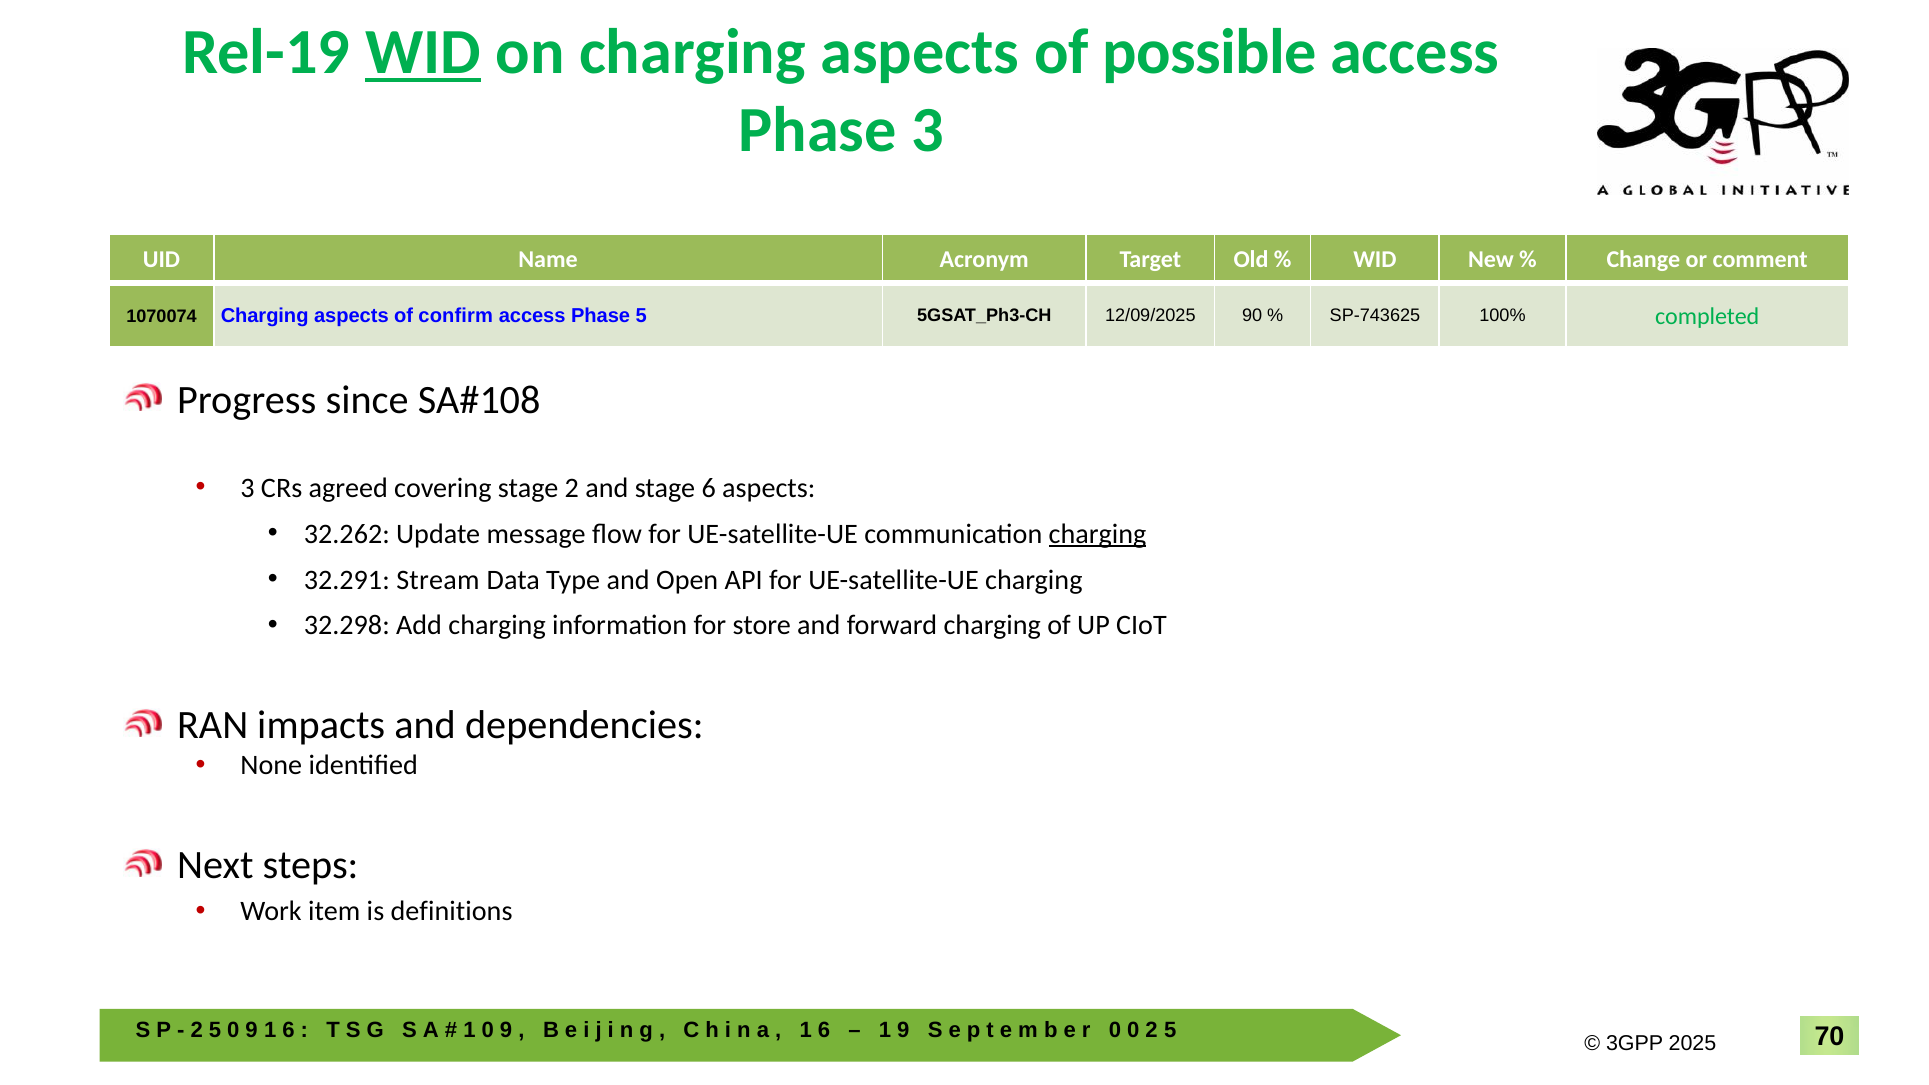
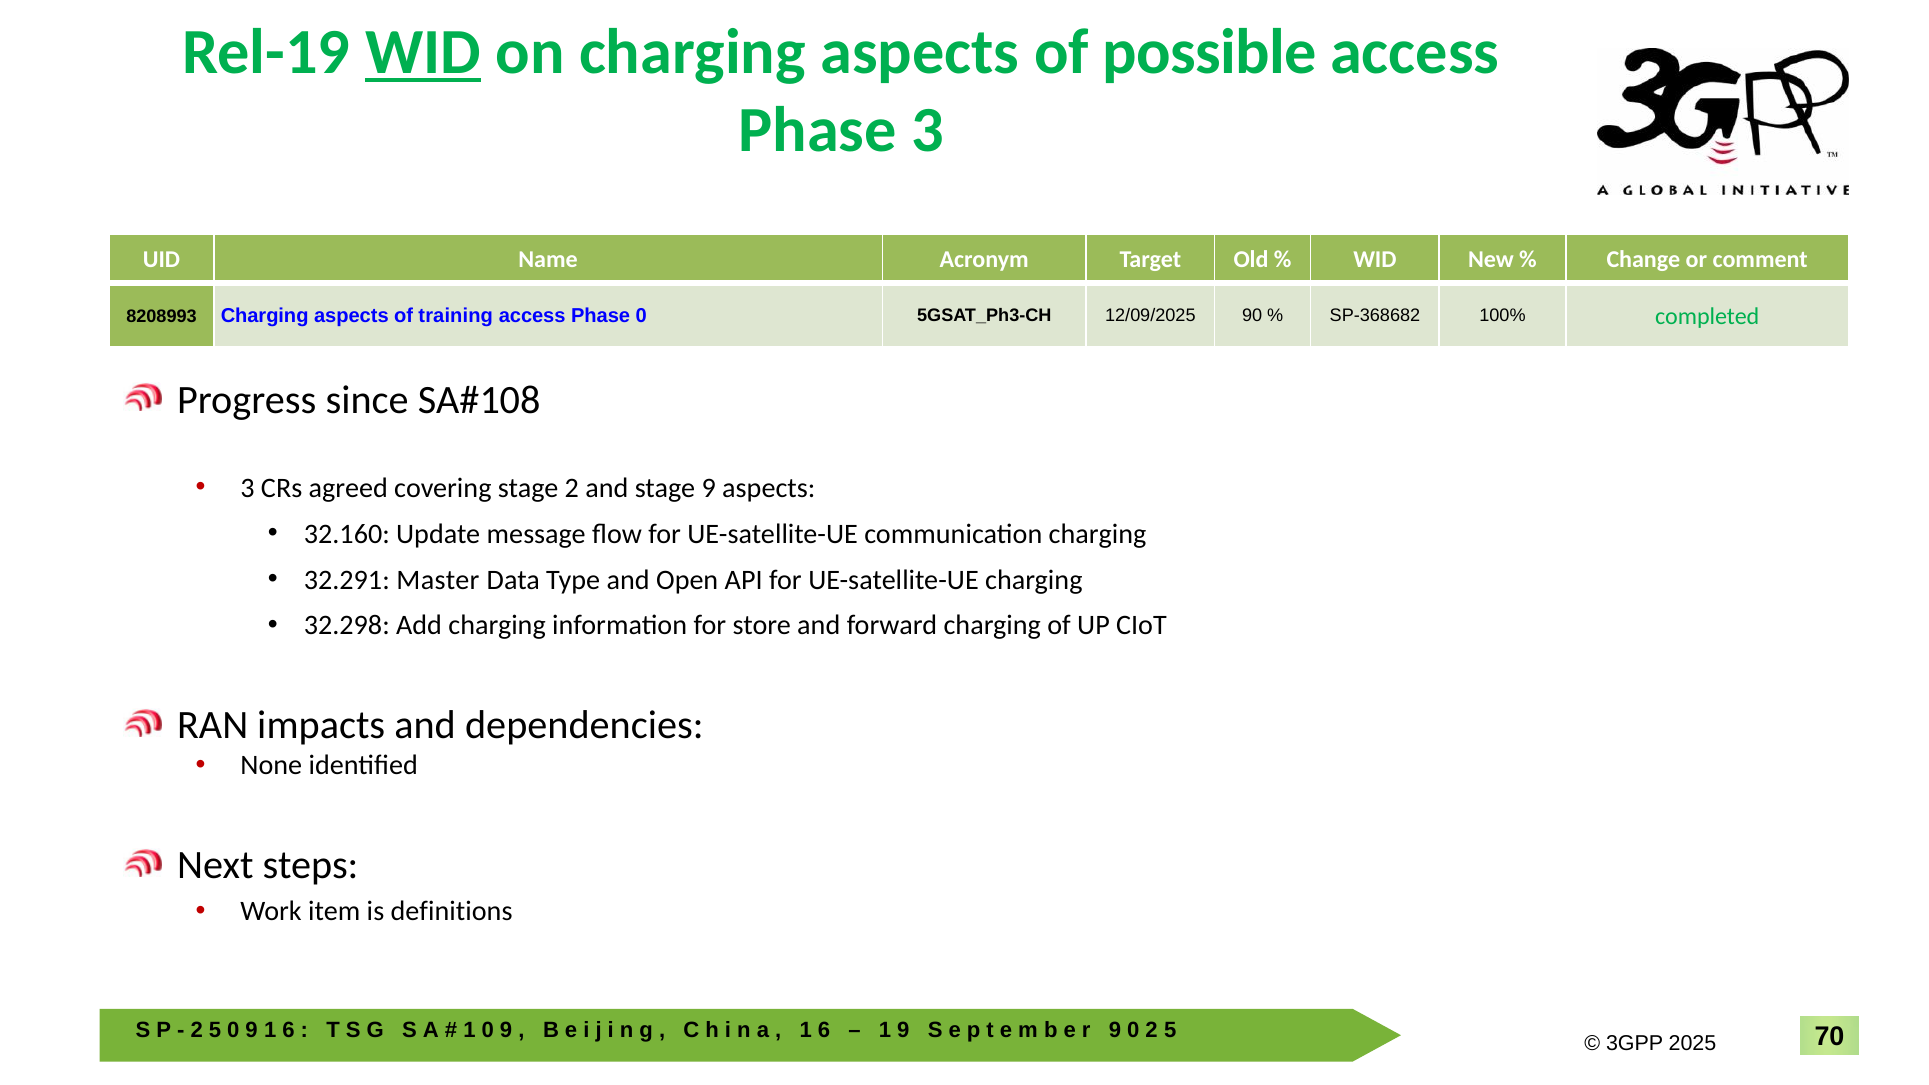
1070074: 1070074 -> 8208993 (162, 316)
confirm: confirm -> training (456, 315)
Phase 5: 5 -> 0 (641, 315)
SP-743625: SP-743625 -> SP-368682 (1375, 315)
stage 6: 6 -> 9 (709, 488)
32.262: 32.262 -> 32.160 (347, 534)
charging underline: present -> none (1097, 534)
Stream: Stream -> Master (438, 580)
0: 0 -> 9 (1115, 1031)
